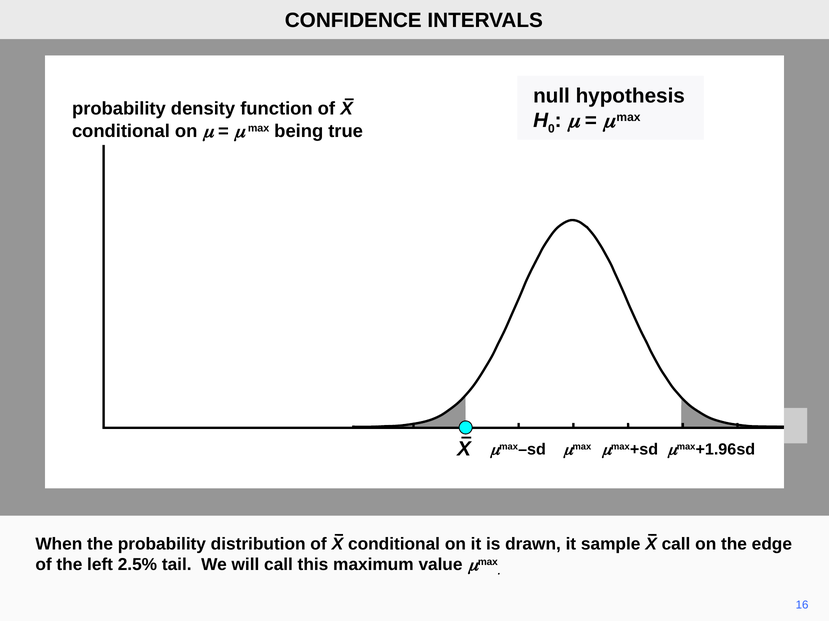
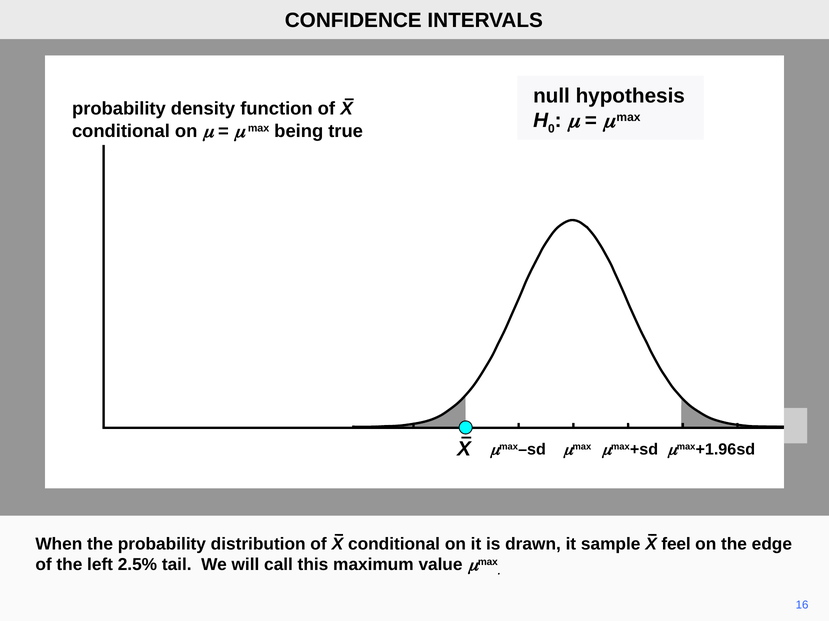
X call: call -> feel (676, 545)
